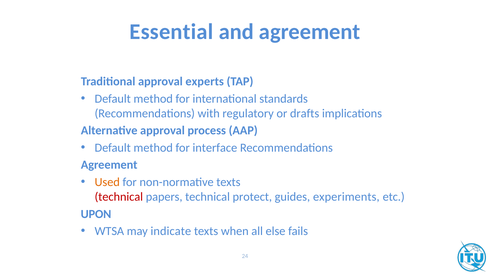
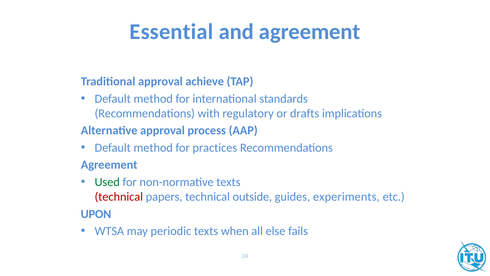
experts: experts -> achieve (205, 81)
interface: interface -> practices (215, 148)
Used colour: orange -> green (107, 182)
protect: protect -> outside (252, 197)
indicate: indicate -> periodic (171, 231)
